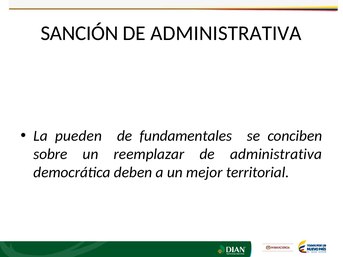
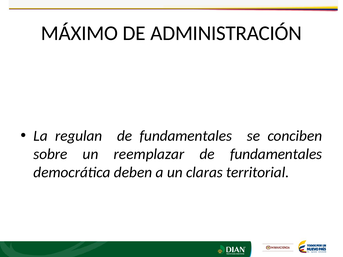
SANCIÓN: SANCIÓN -> MÁXIMO (79, 33)
ADMINISTRATIVA: ADMINISTRATIVA -> ADMINISTRACIÓN (226, 33)
pueden: pueden -> regulan (79, 136)
administrativa: administrativa -> fundamentales (276, 154)
mejor: mejor -> claras (204, 173)
